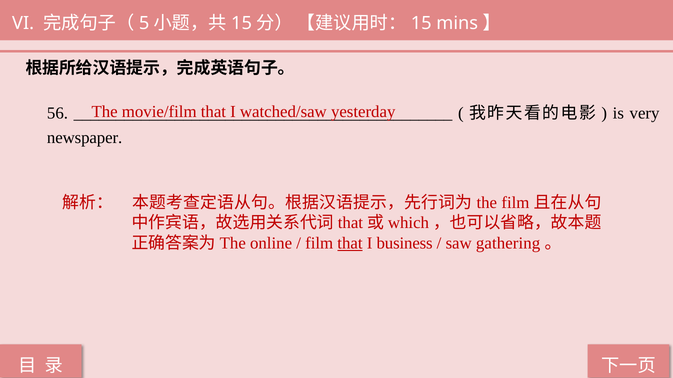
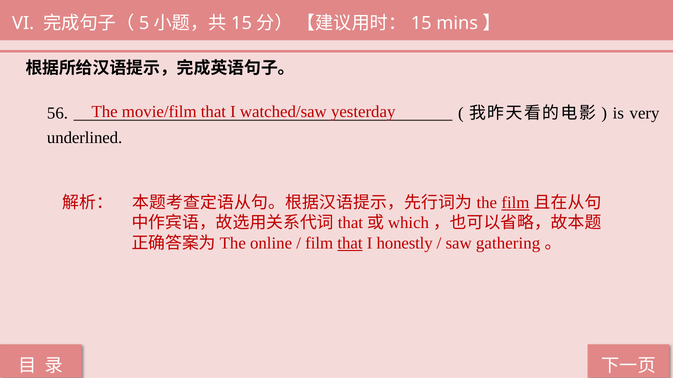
newspaper: newspaper -> underlined (85, 138)
film underline: none -> present (515, 203)
business: business -> honestly (405, 243)
